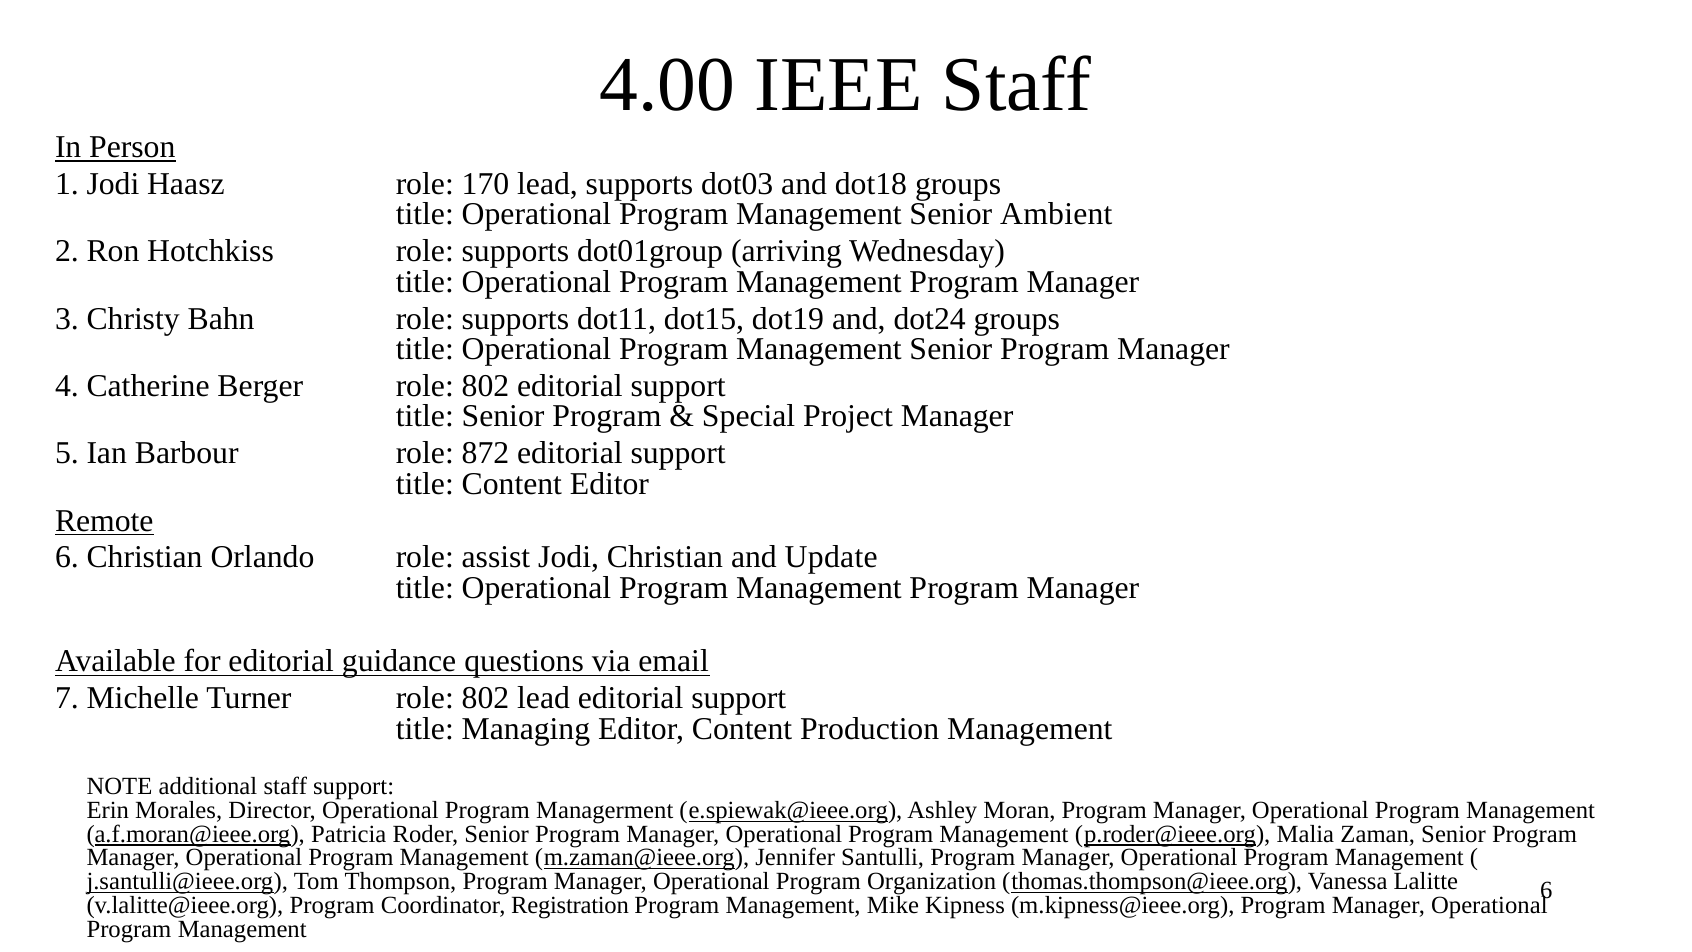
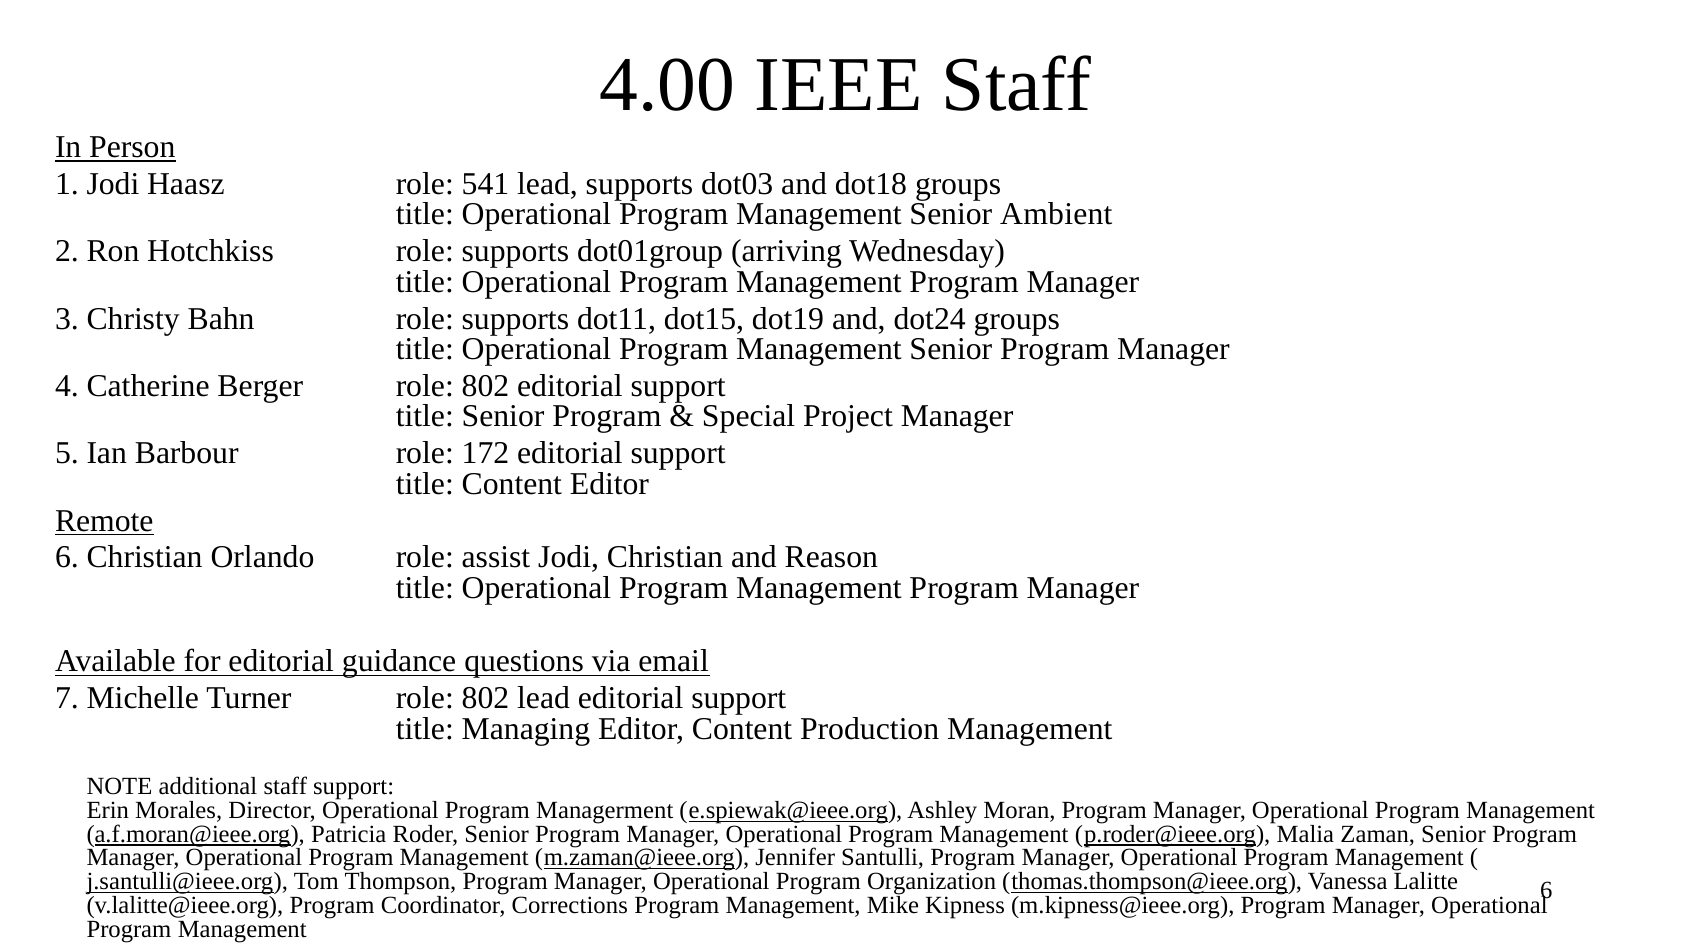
170: 170 -> 541 (486, 184)
872: 872 -> 172 (486, 453)
Update: Update -> Reason (831, 557)
Registration: Registration -> Corrections (570, 905)
